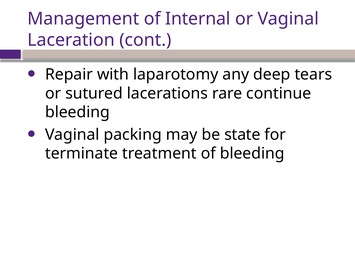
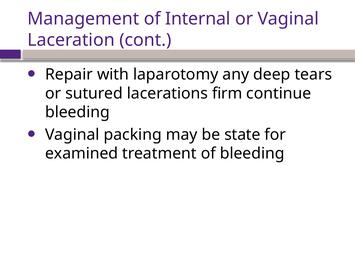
rare: rare -> firm (227, 93)
terminate: terminate -> examined (82, 154)
